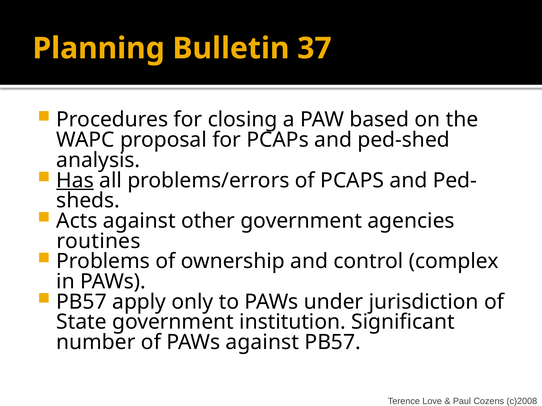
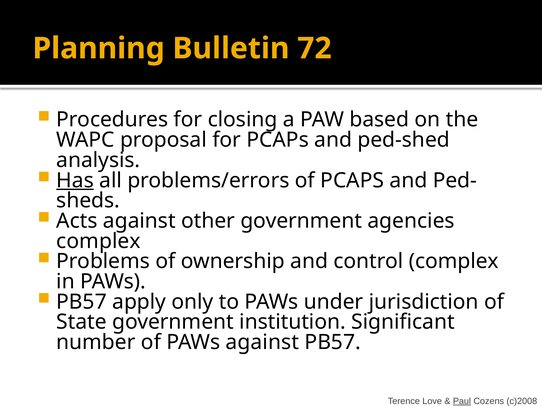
37: 37 -> 72 (314, 48)
routines: routines -> complex (99, 241)
Paul underline: none -> present (462, 402)
